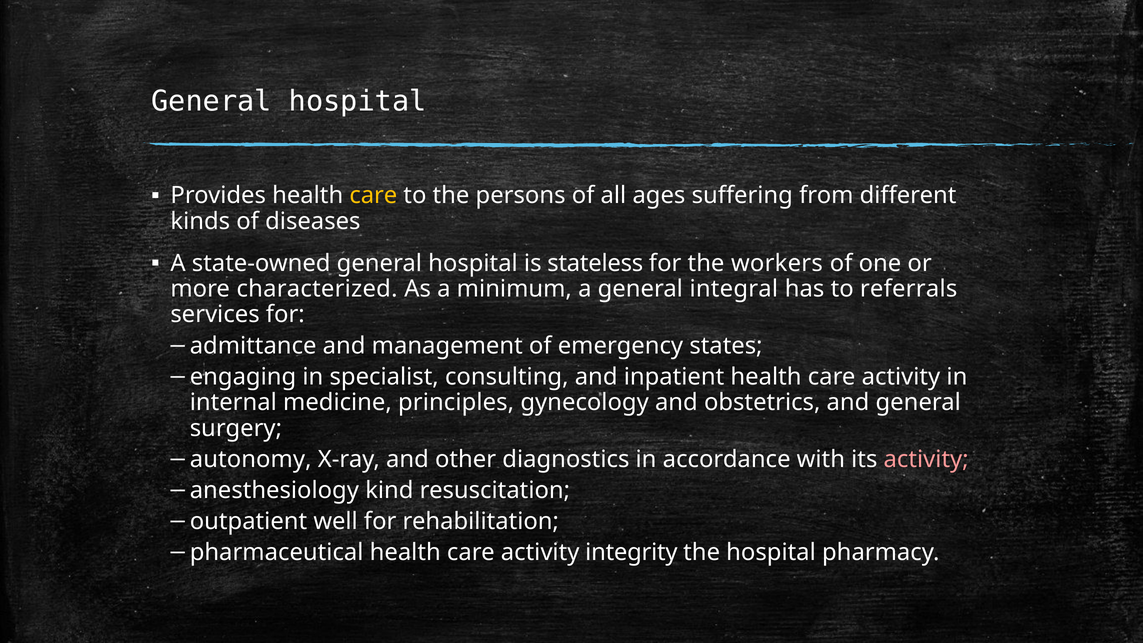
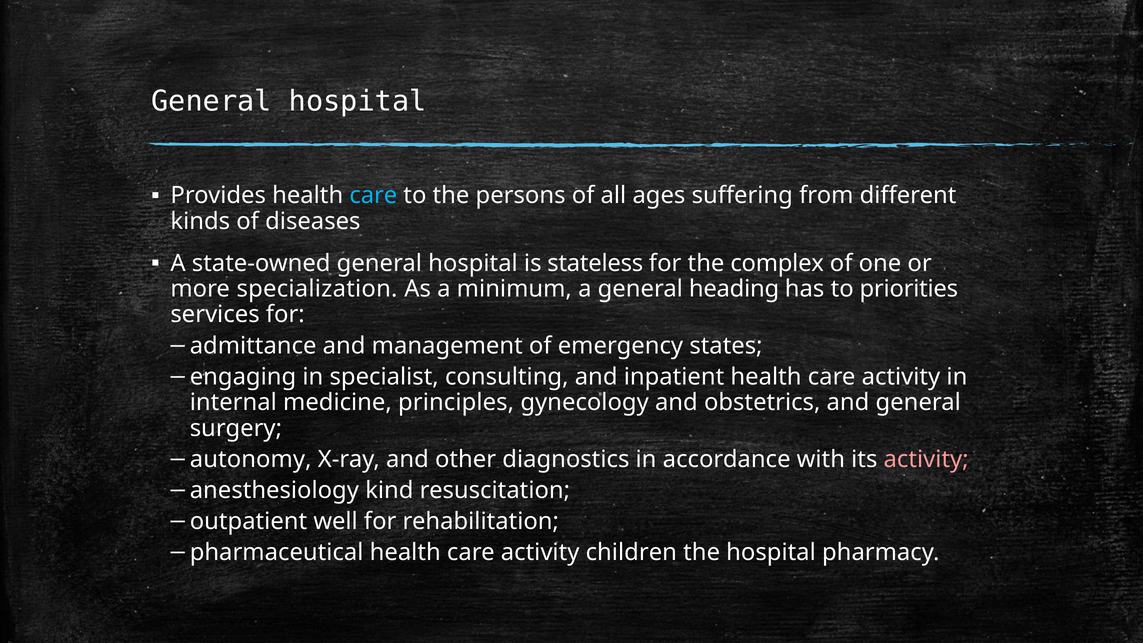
care colour: yellow -> light blue (373, 196)
workers: workers -> complex (777, 263)
characterized: characterized -> specialization (317, 289)
integral: integral -> heading (734, 289)
referrals: referrals -> priorities (909, 289)
integrity: integrity -> children (631, 552)
